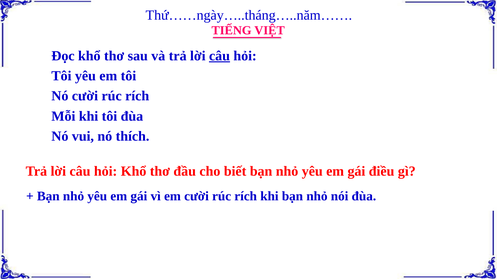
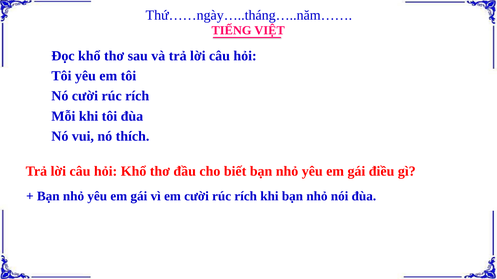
câu underline: present -> none (220, 56)
